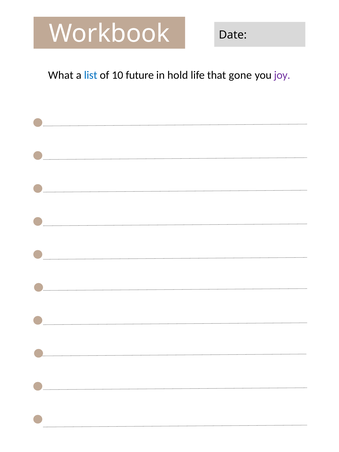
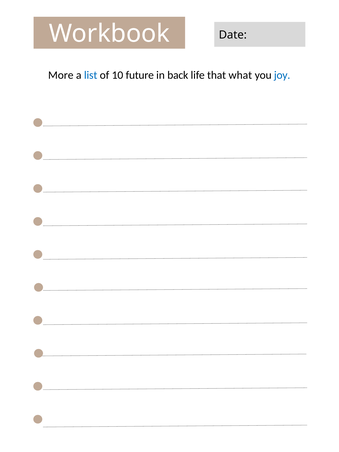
What: What -> More (61, 75)
hold: hold -> back (178, 75)
gone: gone -> what (240, 75)
joy colour: purple -> blue (282, 75)
